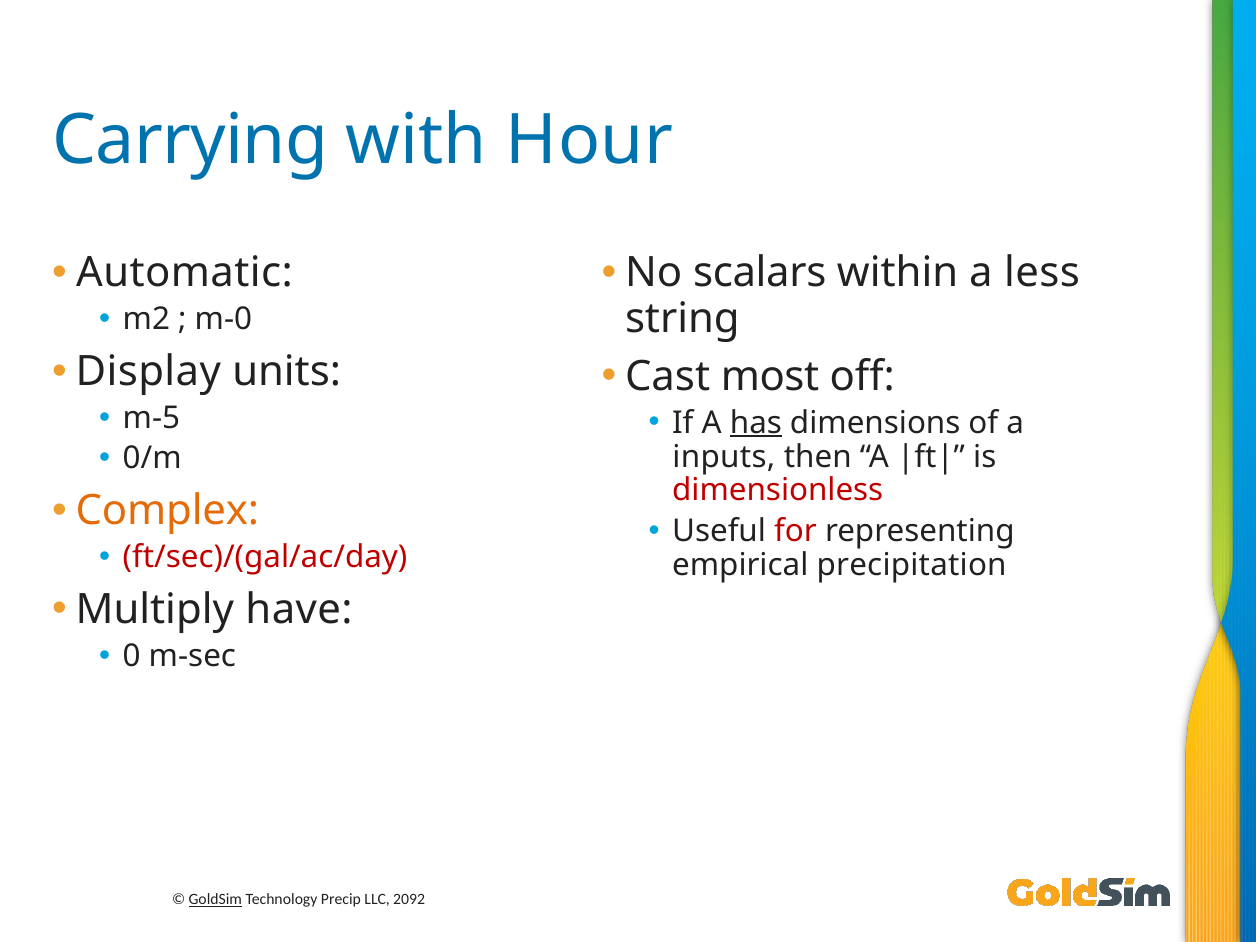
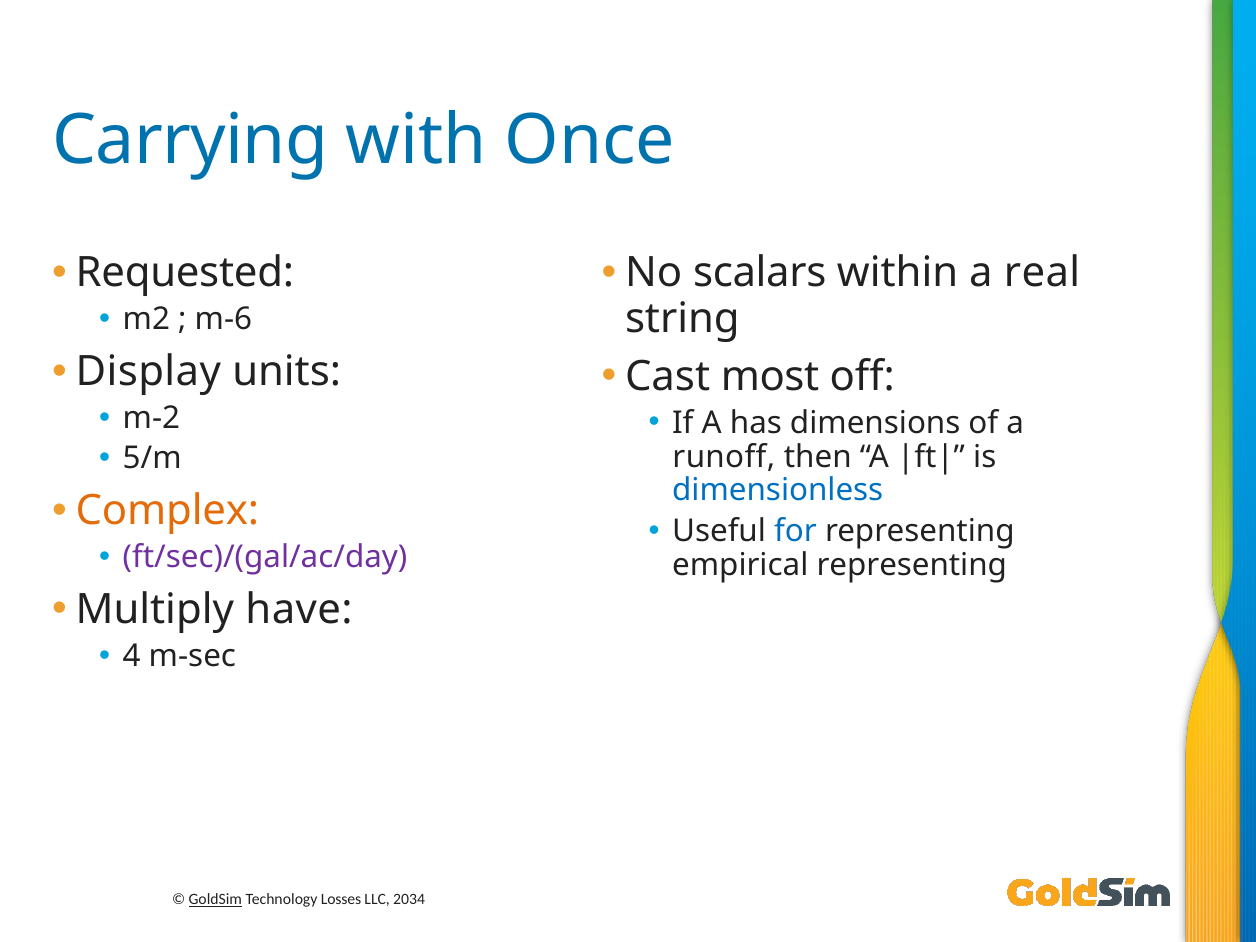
Hour: Hour -> Once (590, 141)
Automatic: Automatic -> Requested (185, 273)
less: less -> real (1042, 273)
m-0: m-0 -> m-6 (223, 319)
m-5: m-5 -> m-2 (151, 418)
has underline: present -> none (756, 423)
0/m: 0/m -> 5/m (152, 458)
inputs: inputs -> runoff (724, 457)
dimensionless colour: red -> blue (778, 491)
for colour: red -> blue (796, 531)
ft/sec)/(gal/ac/day colour: red -> purple (265, 557)
empirical precipitation: precipitation -> representing (912, 565)
0: 0 -> 4 (132, 656)
Precip: Precip -> Losses (341, 899)
2092: 2092 -> 2034 (409, 899)
